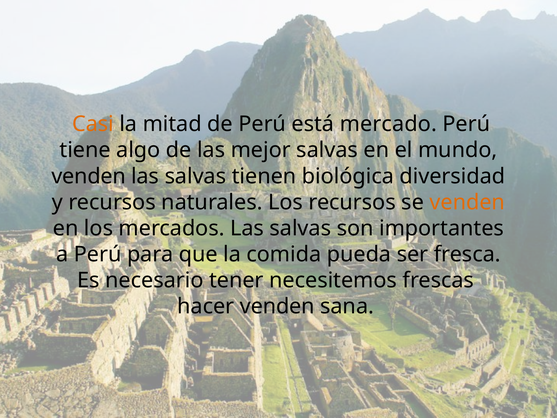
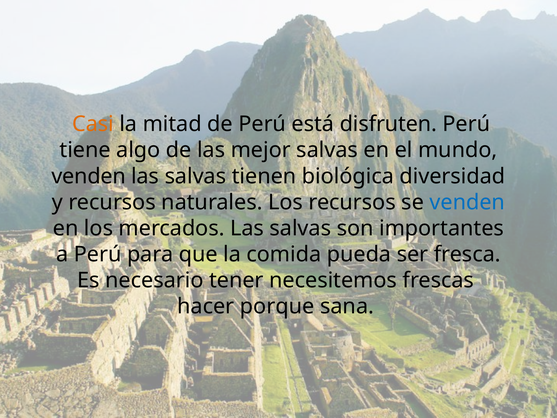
mercado: mercado -> disfruten (388, 124)
venden colour: orange -> blue (467, 202)
hacer venden: venden -> porque (277, 306)
